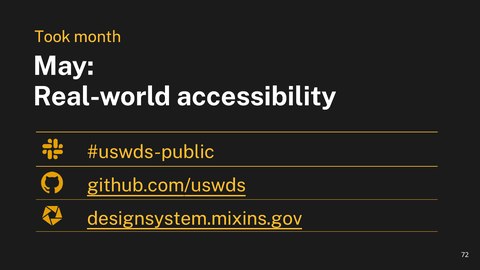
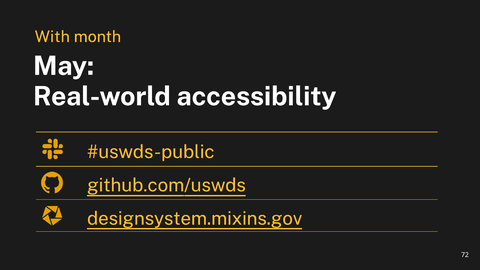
Took: Took -> With (52, 37)
